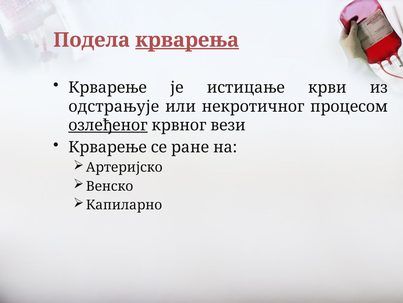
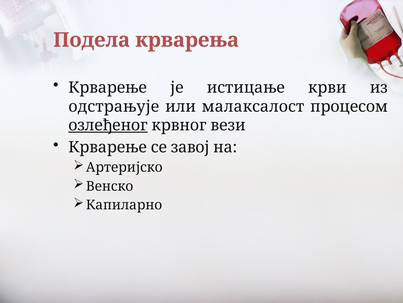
крварења underline: present -> none (187, 40)
некротичног: некротичног -> малаксалост (253, 106)
ране: ране -> завој (190, 147)
